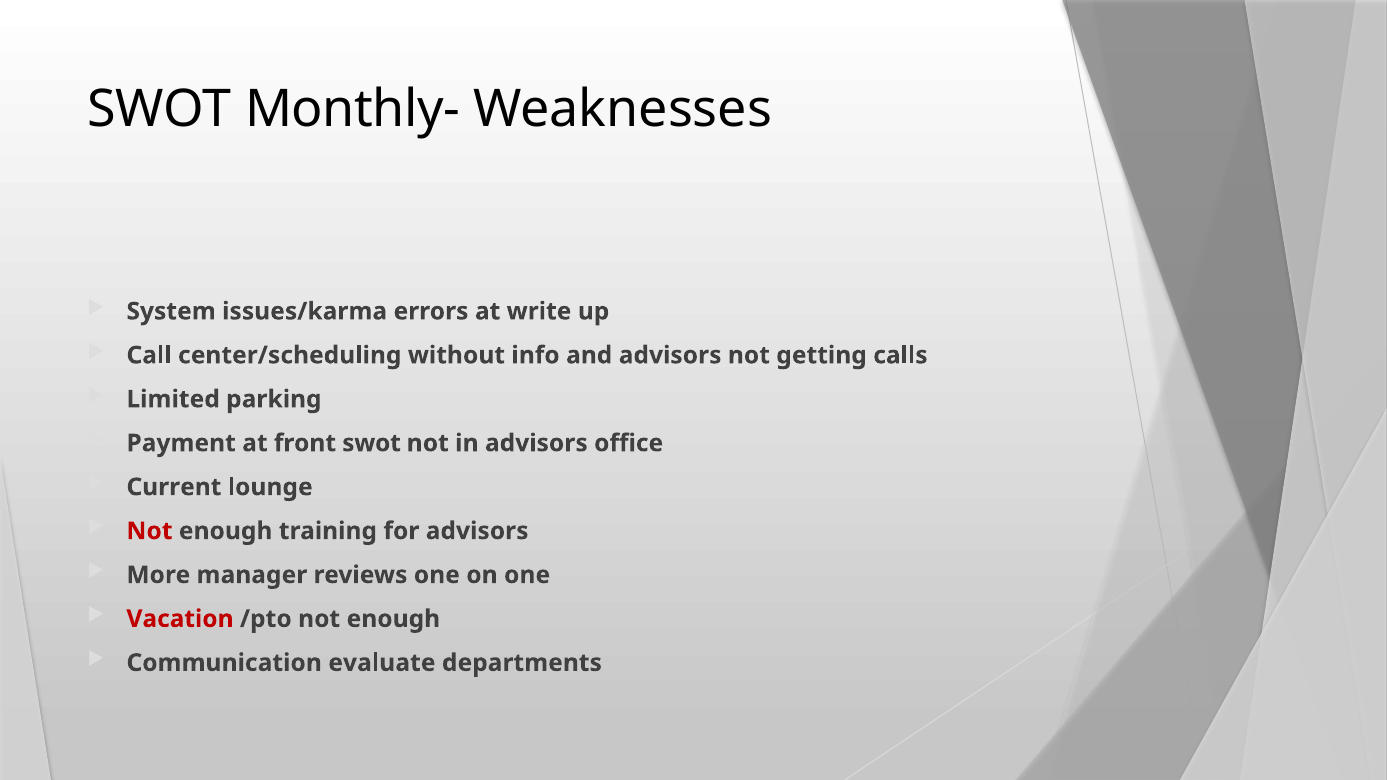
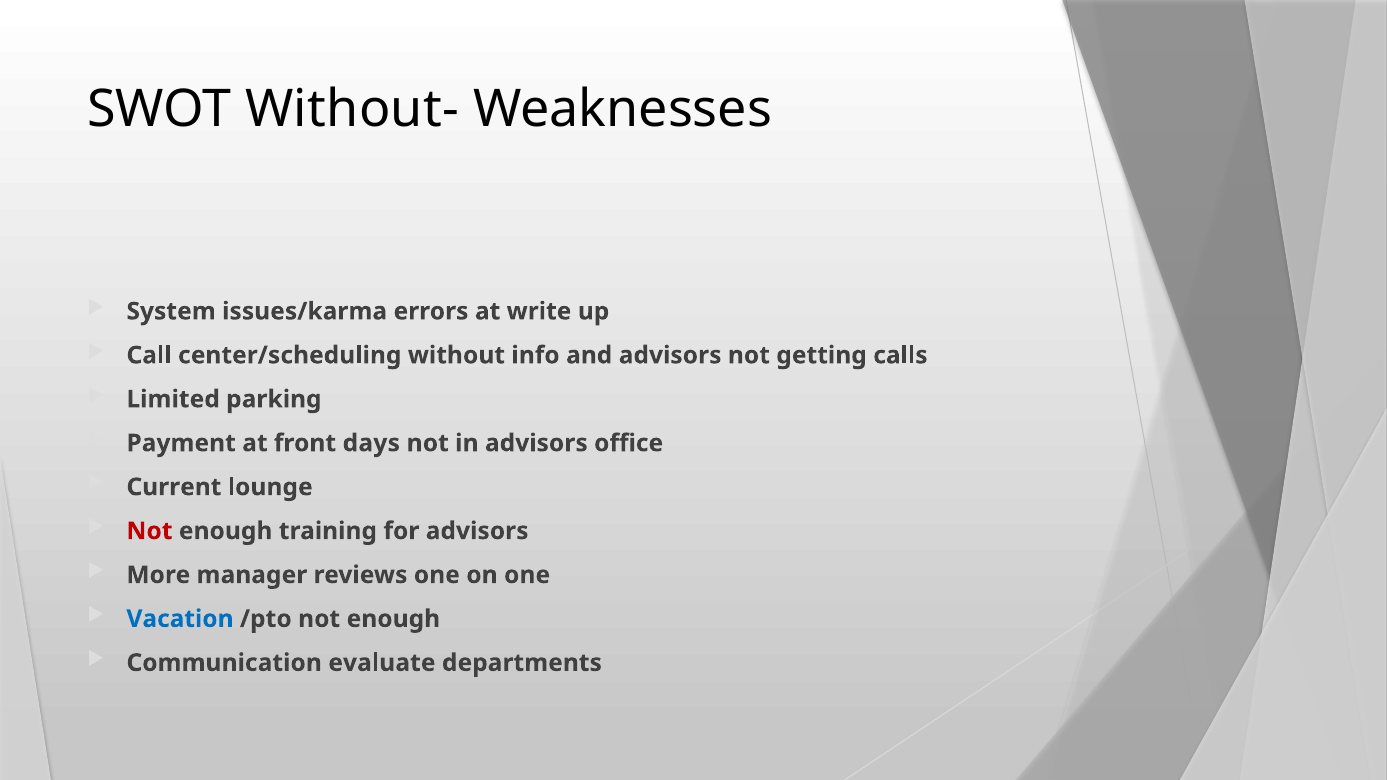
Monthly-: Monthly- -> Without- (352, 109)
front swot: swot -> days (371, 443)
Vacation colour: red -> blue (180, 619)
